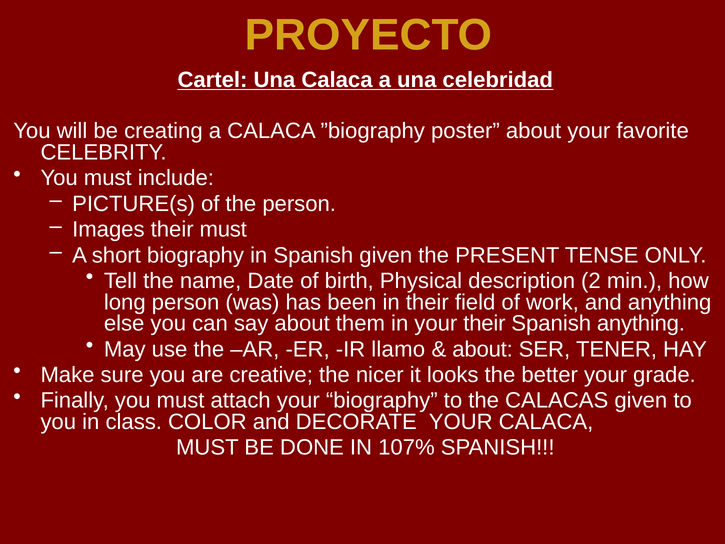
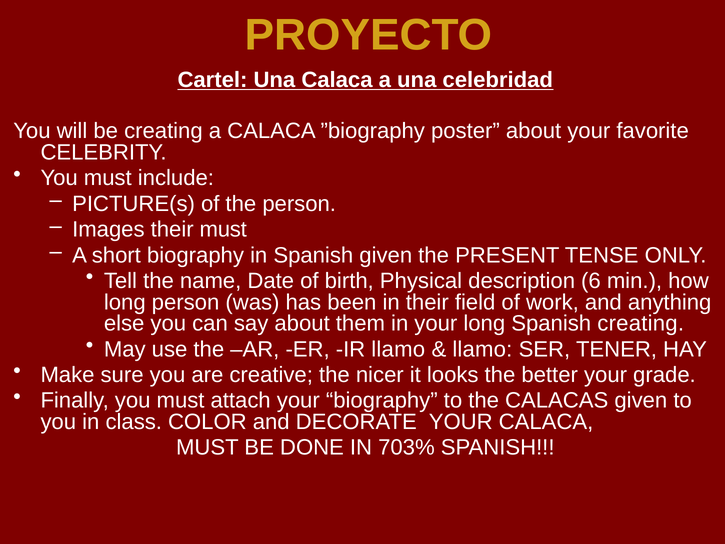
2: 2 -> 6 (591, 281)
your their: their -> long (484, 323)
Spanish anything: anything -> creating (641, 323)
about: about -> llamo (482, 349)
107%: 107% -> 703% (406, 447)
